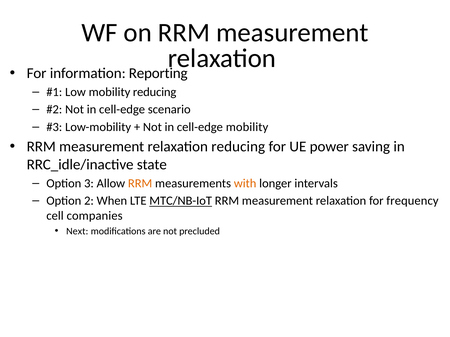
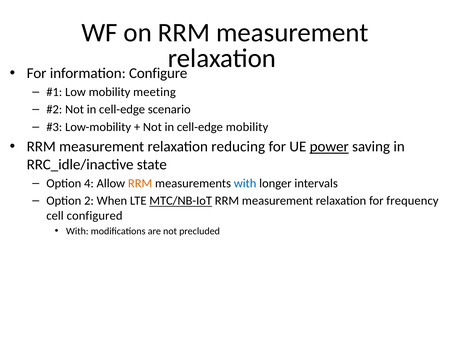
Reporting: Reporting -> Configure (158, 73)
mobility reducing: reducing -> meeting (154, 92)
power underline: none -> present (329, 147)
3: 3 -> 4 (89, 184)
with colour: orange -> blue (245, 184)
companies: companies -> configured (95, 216)
Next: Next -> With (77, 232)
